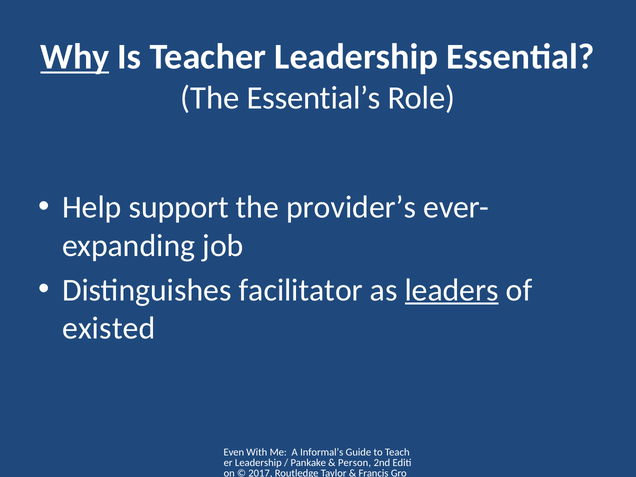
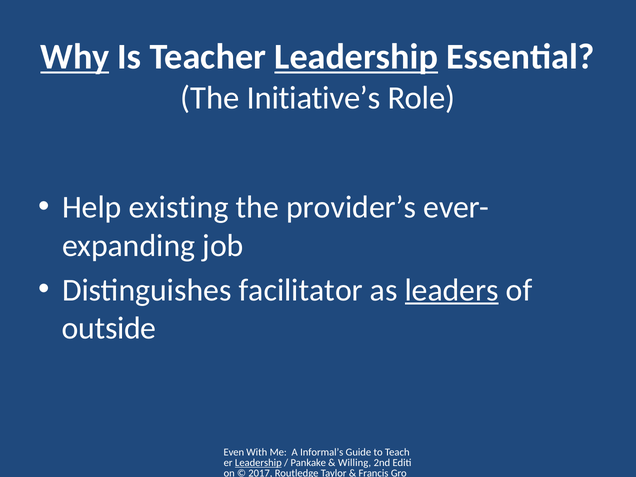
Leadership underline: none -> present (356, 57)
Essential’s: Essential’s -> Initiative’s (314, 98)
support: support -> existing (179, 207)
existed: existed -> outside (109, 328)
Leadership underline: none -> present (258, 463)
Person: Person -> Willing (355, 463)
